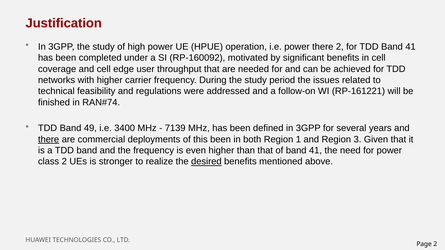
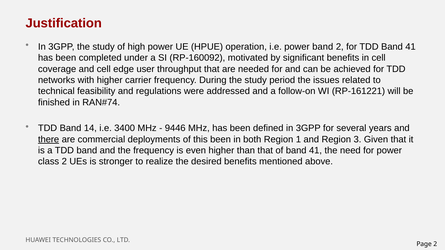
power there: there -> band (323, 47)
49: 49 -> 14 (90, 128)
7139: 7139 -> 9446 (175, 128)
desired underline: present -> none (206, 162)
